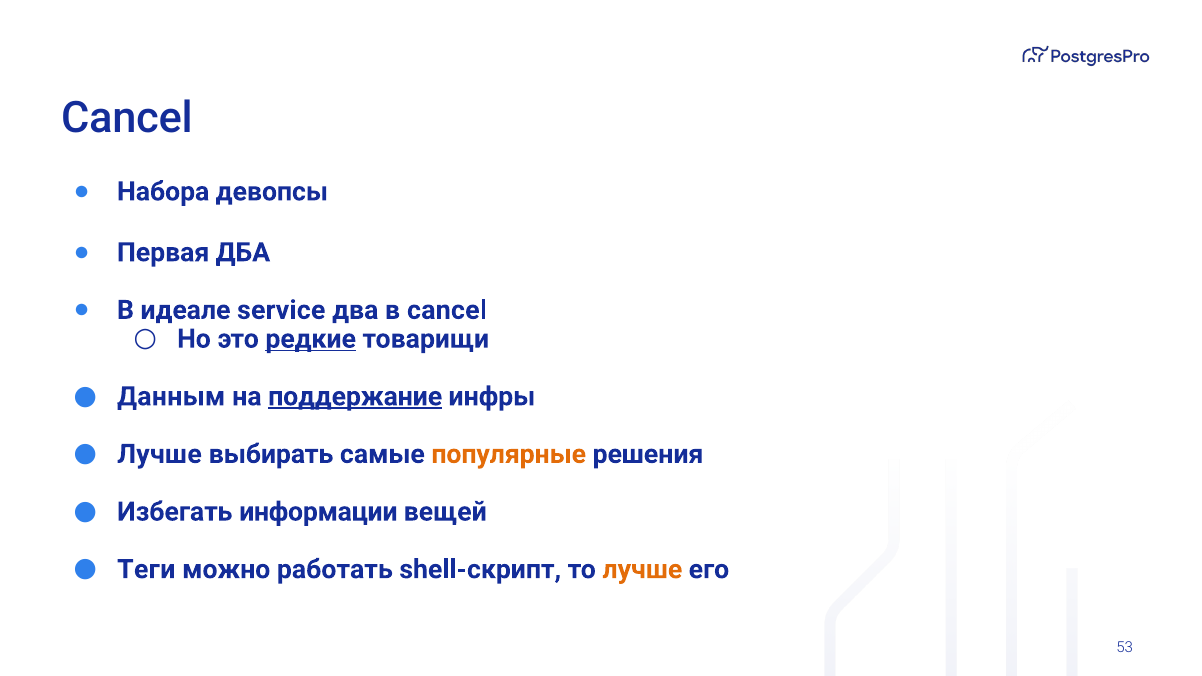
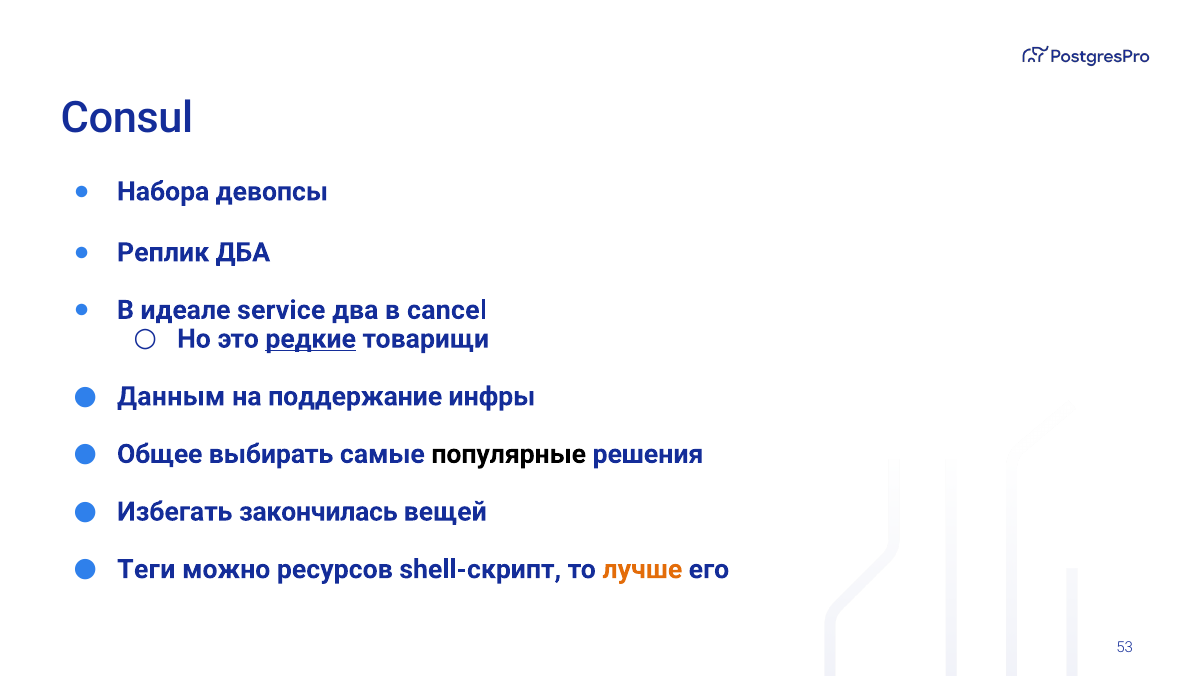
Cancel: Cancel -> Consul (127, 118)
Первая: Первая -> Реплик (163, 253)
поддержание underline: present -> none (355, 397)
Лучше: Лучше -> Общее (160, 454)
популярные colour: orange -> black (509, 454)
информации: информации -> закончилась (318, 512)
работать: работать -> ресурсов (335, 570)
